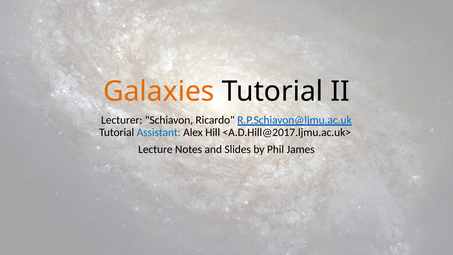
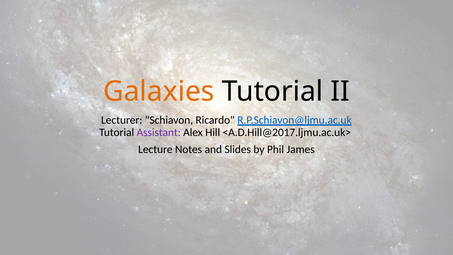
Assistant colour: blue -> purple (159, 132)
